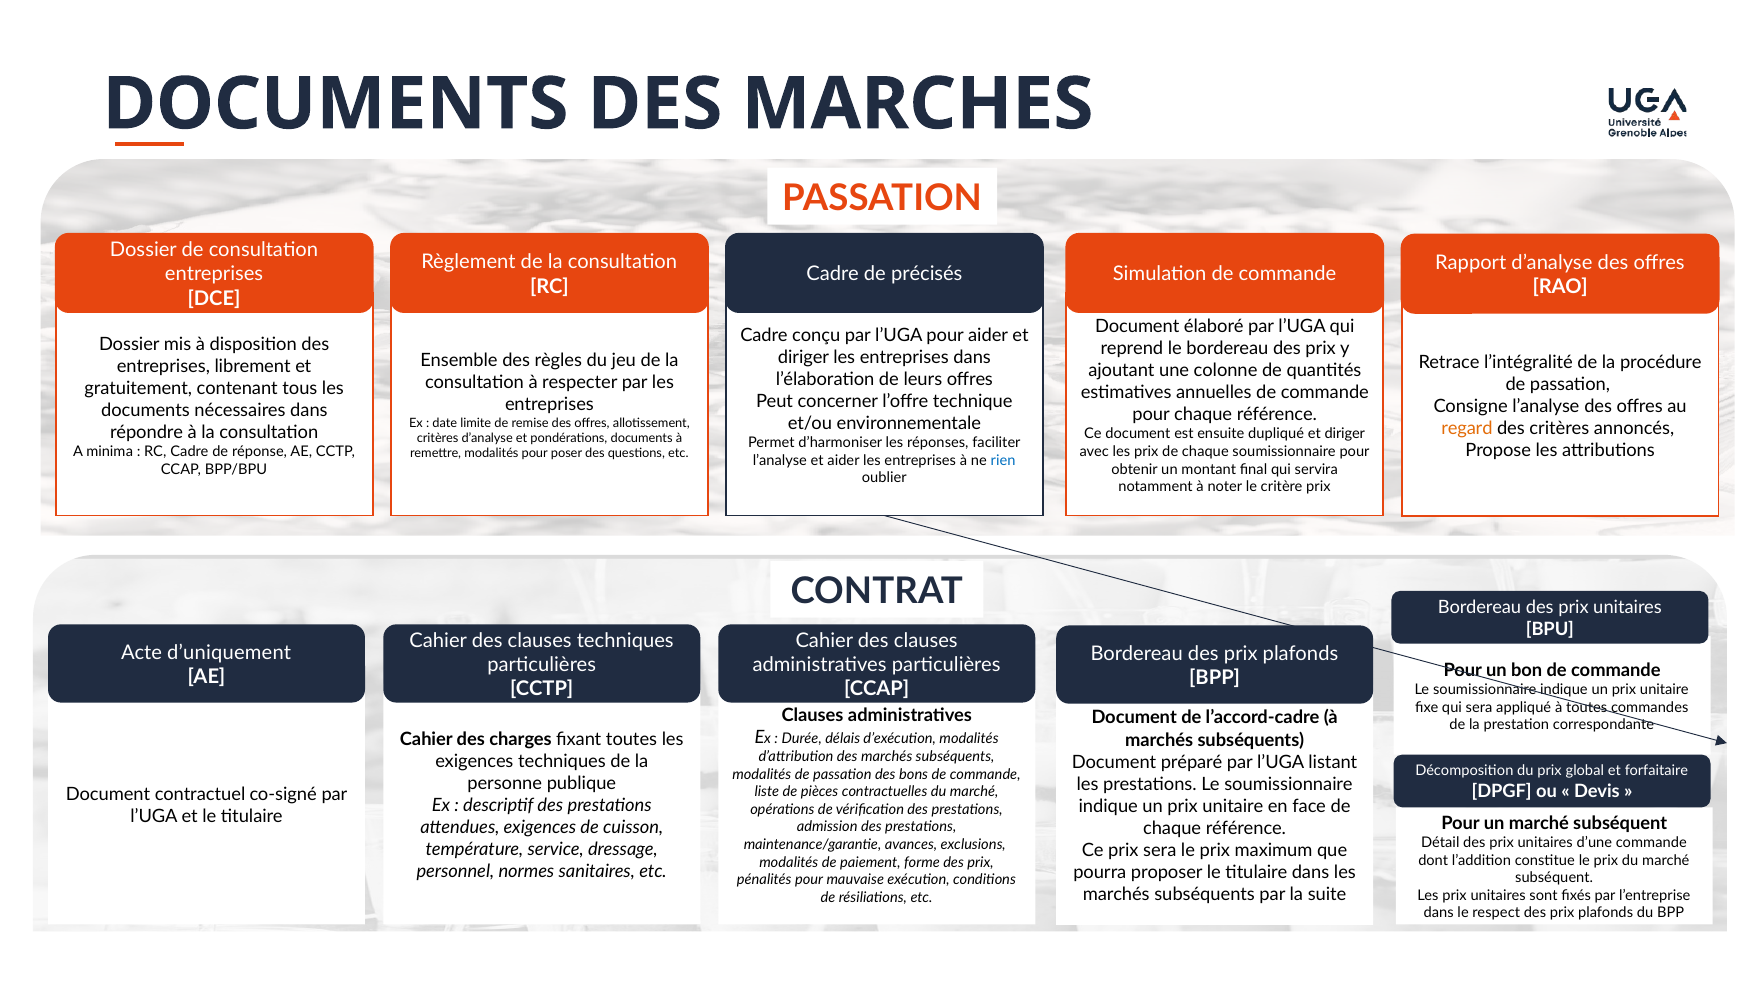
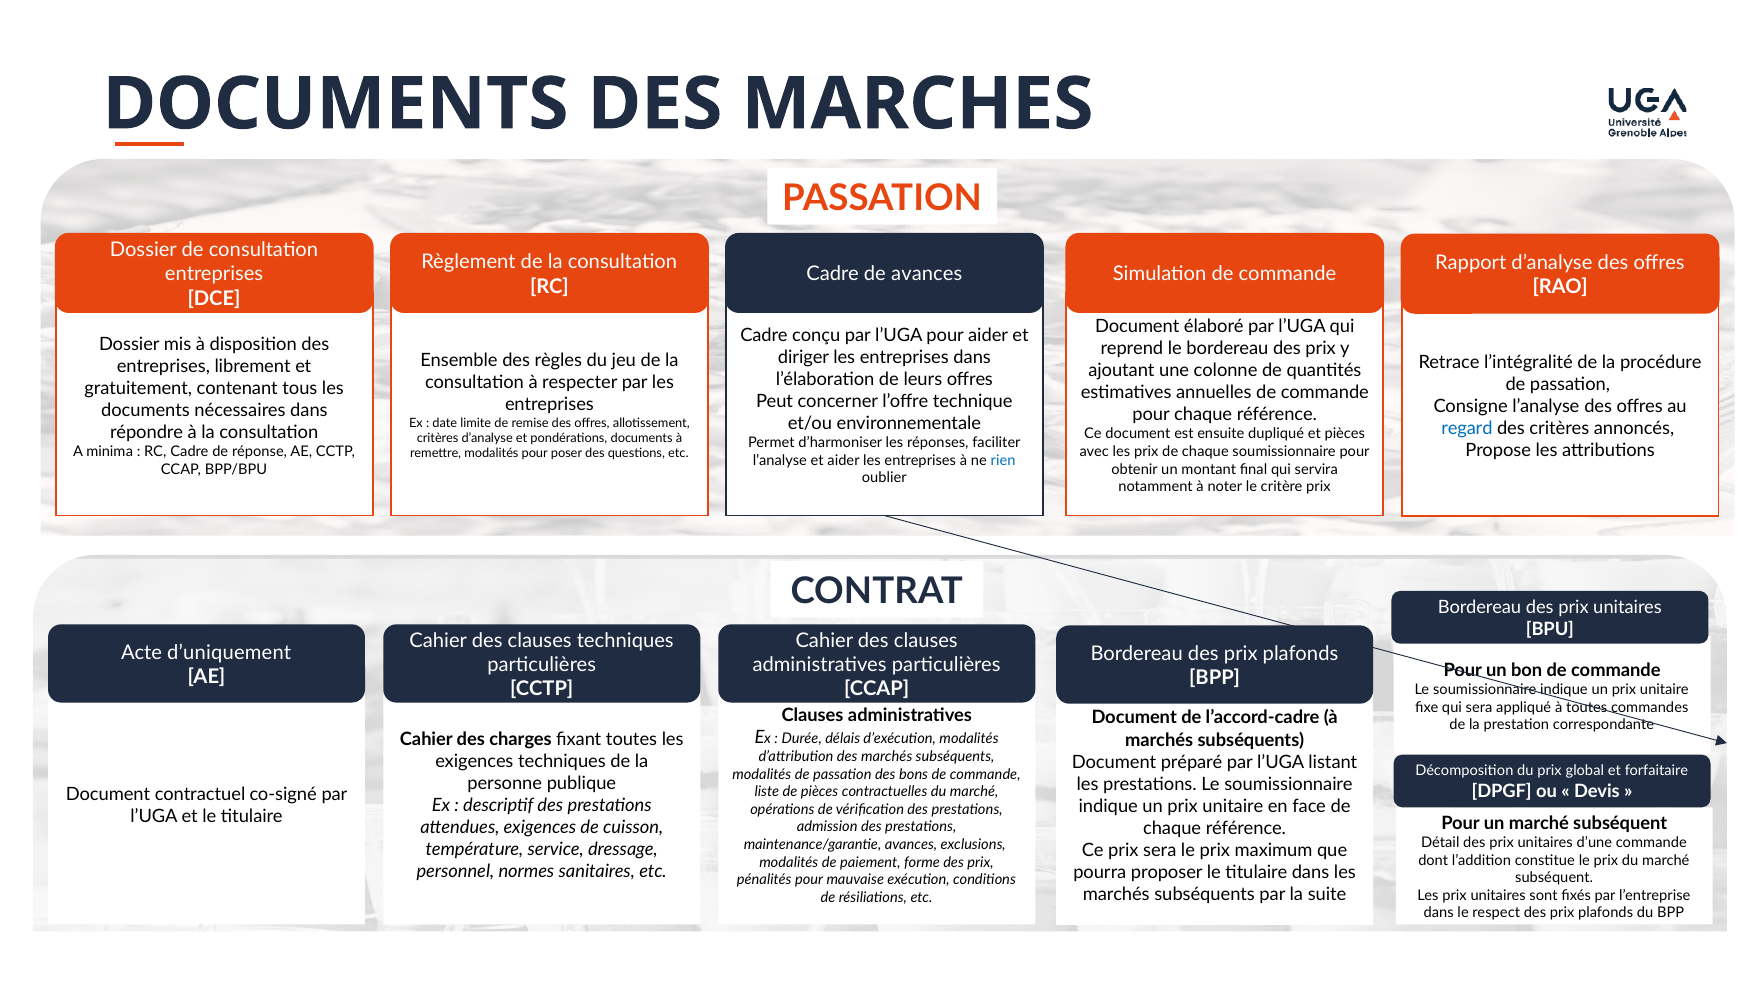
de précisés: précisés -> avances (927, 274)
regard colour: orange -> blue (1467, 428)
dupliqué et diriger: diriger -> pièces (1345, 434)
